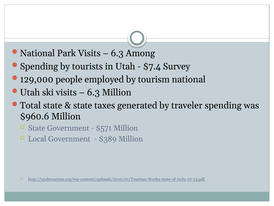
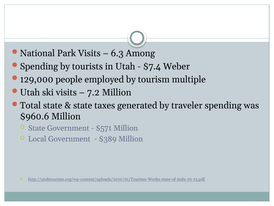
Survey: Survey -> Weber (176, 66)
tourism national: national -> multiple (189, 79)
6.3: 6.3 -> 7.2 (93, 92)
